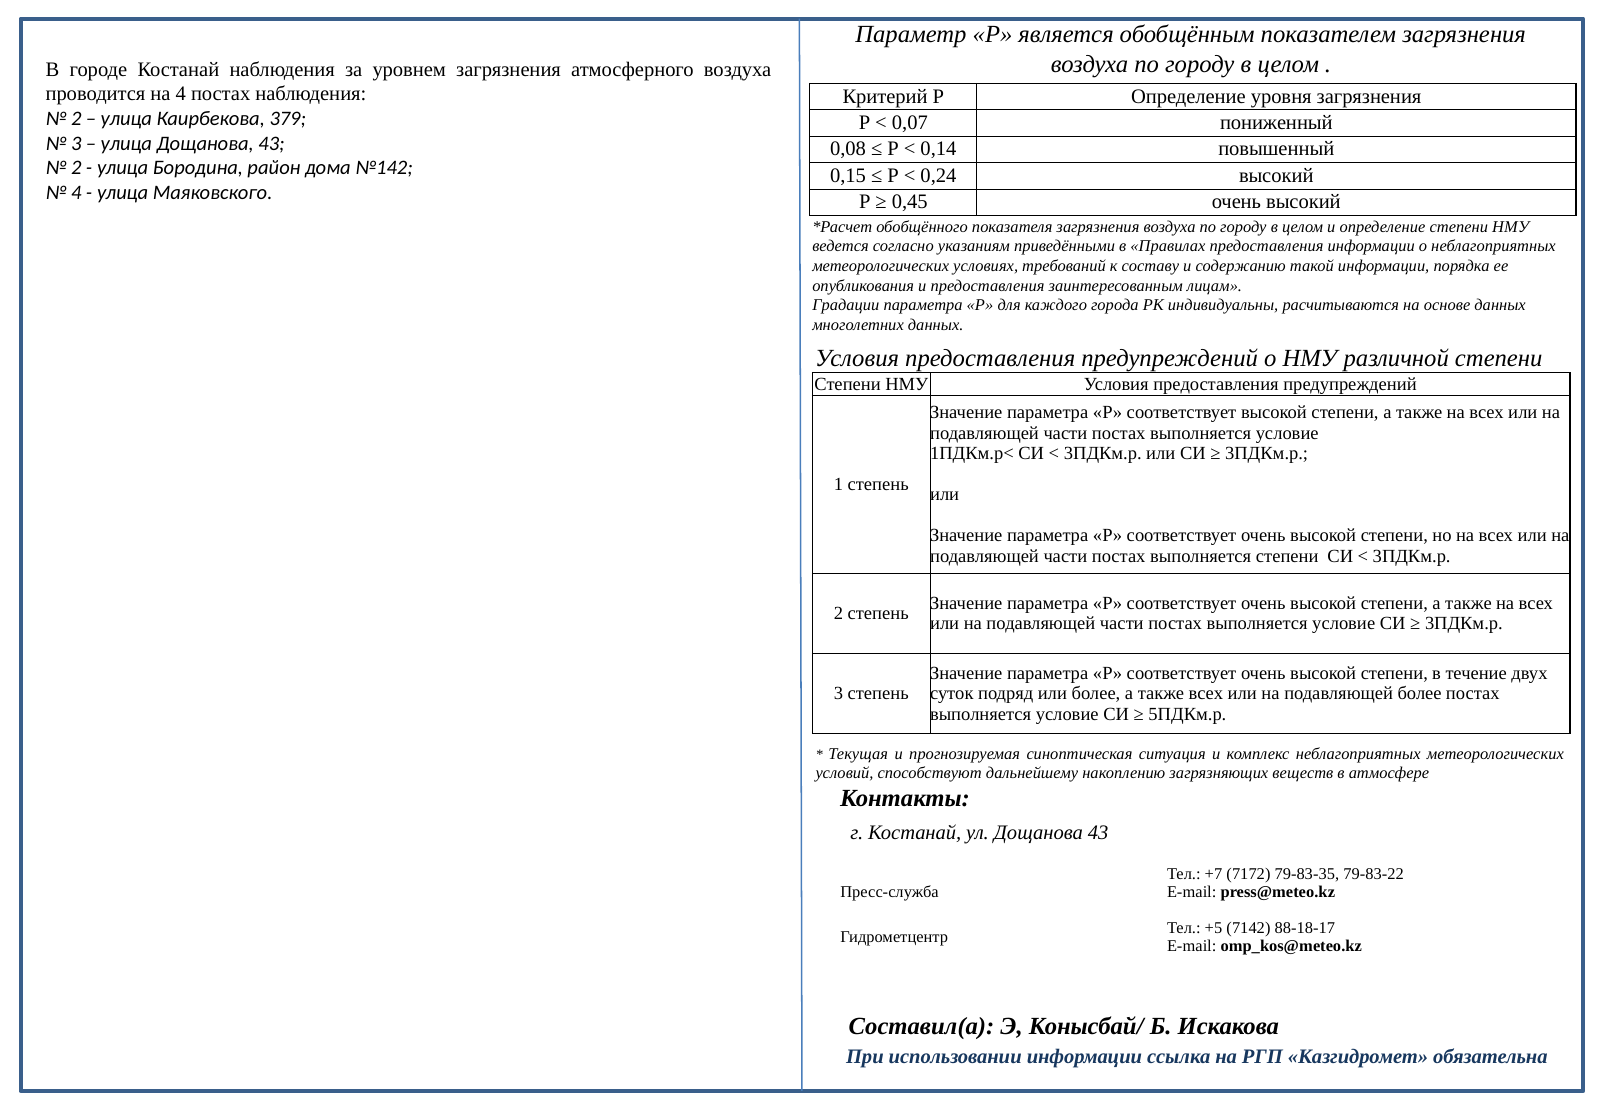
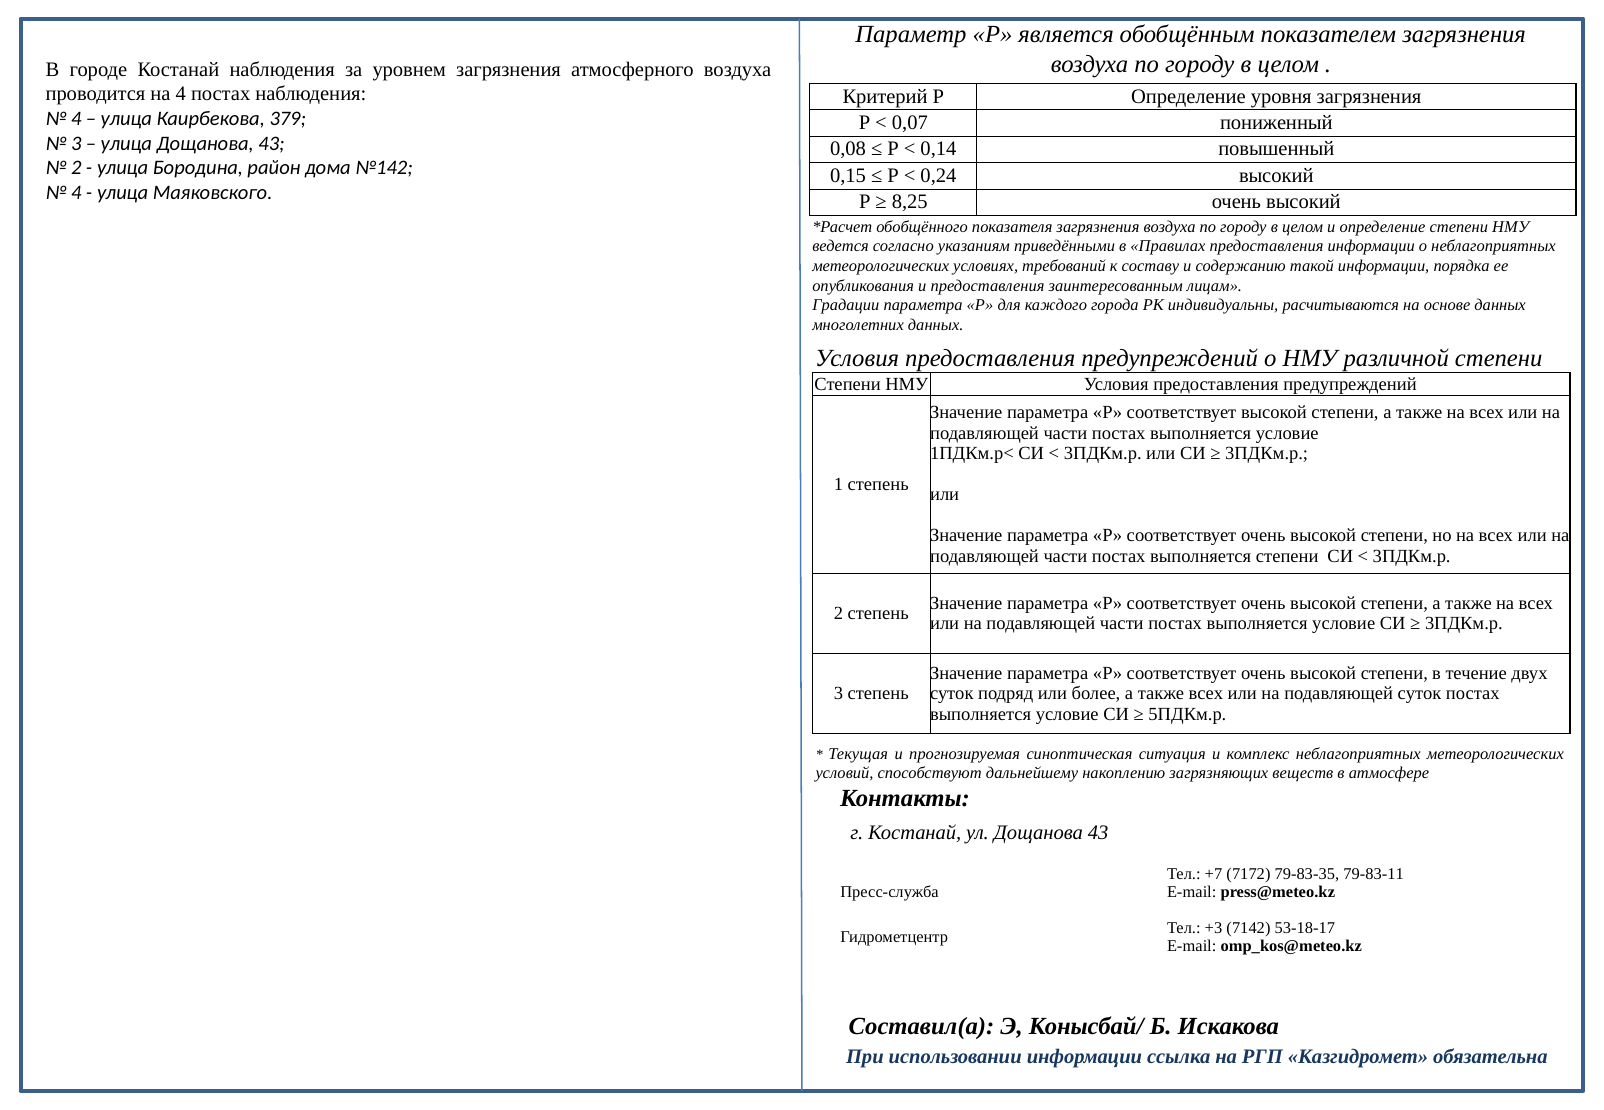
2: 2 -> 4 (76, 119)
0,45: 0,45 -> 8,25 (910, 202)
подавляющей более: более -> суток (1420, 694)
79-83-22: 79-83-22 -> 79-83-11 (1374, 874)
+5: +5 -> +3 (1213, 929)
88-18-17: 88-18-17 -> 53-18-17 (1305, 929)
